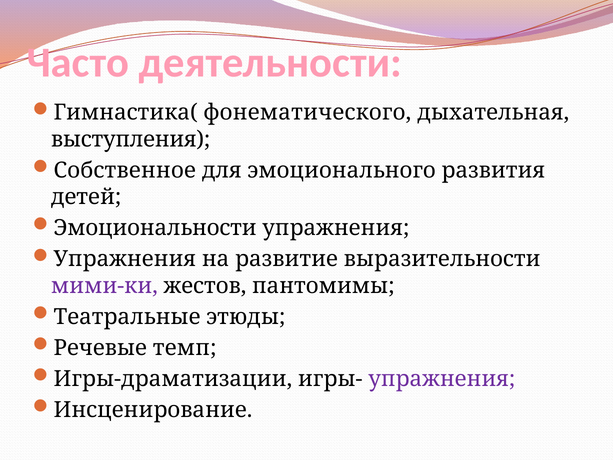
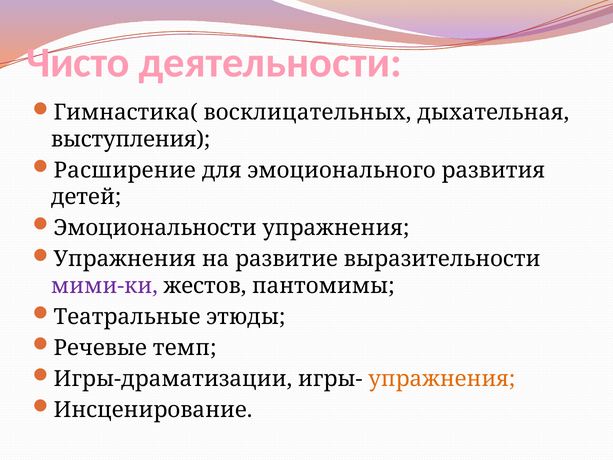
Часто: Часто -> Чисто (78, 62)
фонематического: фонематического -> восклицательных (307, 113)
Собственное: Собственное -> Расширение (125, 170)
упражнения colour: purple -> orange (442, 379)
